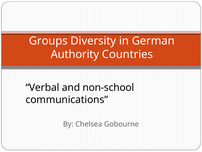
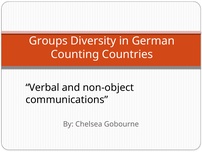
Authority: Authority -> Counting (75, 54)
non-school: non-school -> non-object (108, 87)
